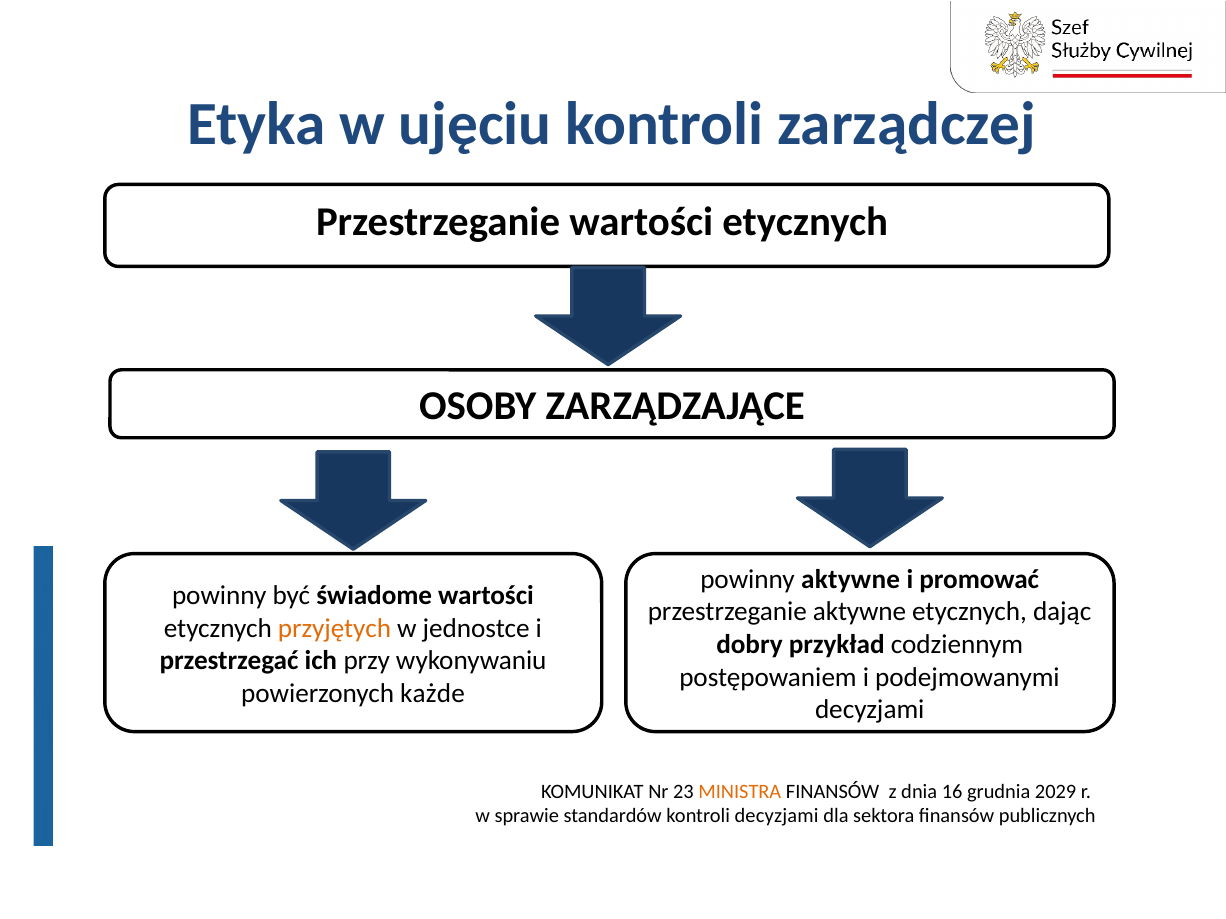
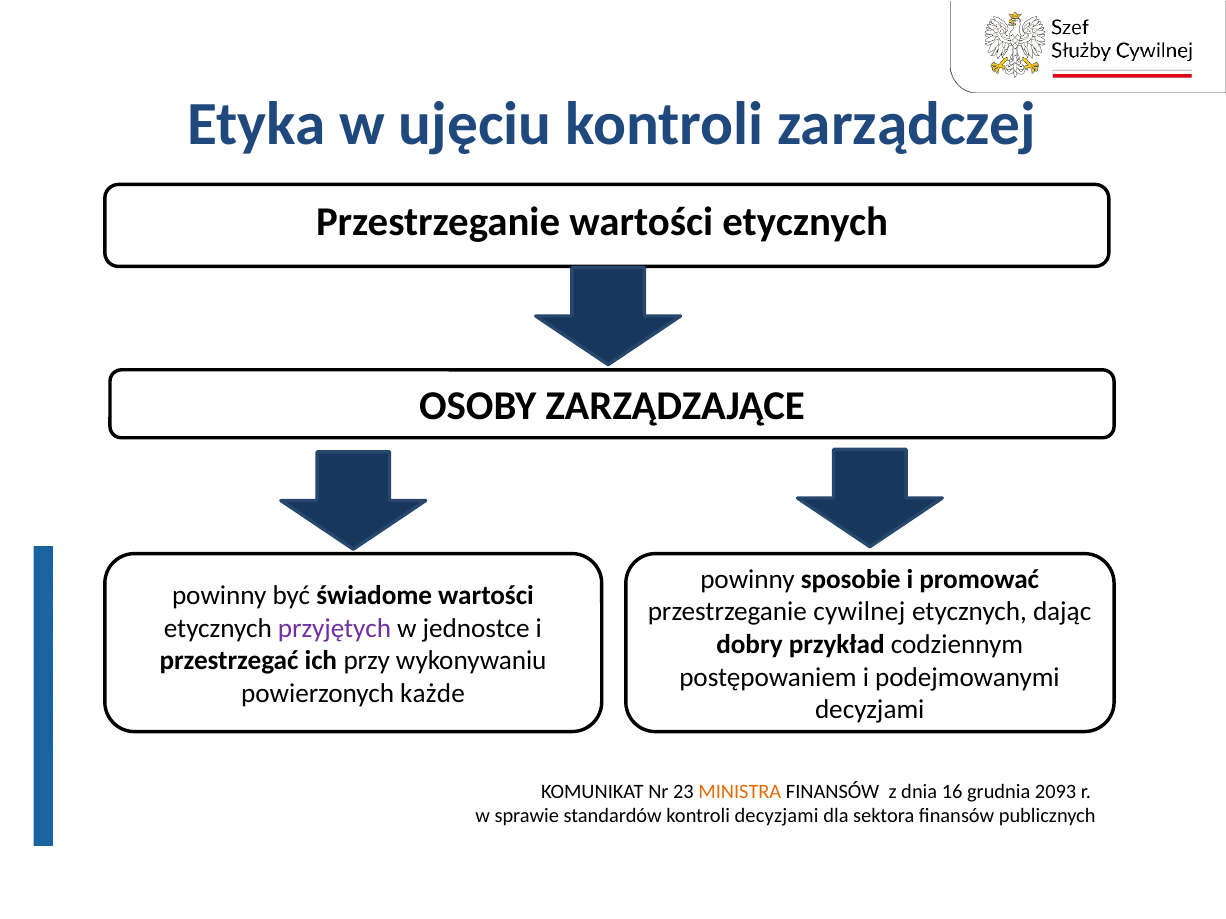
powinny aktywne: aktywne -> sposobie (851, 579)
przestrzeganie aktywne: aktywne -> cywilnej (859, 612)
przyjętych colour: orange -> purple (335, 628)
2029: 2029 -> 2093 (1056, 792)
